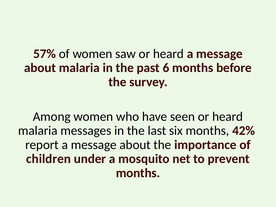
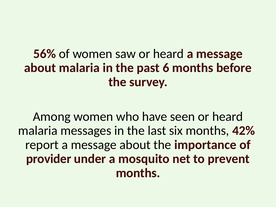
57%: 57% -> 56% (45, 54)
children: children -> provider (49, 159)
